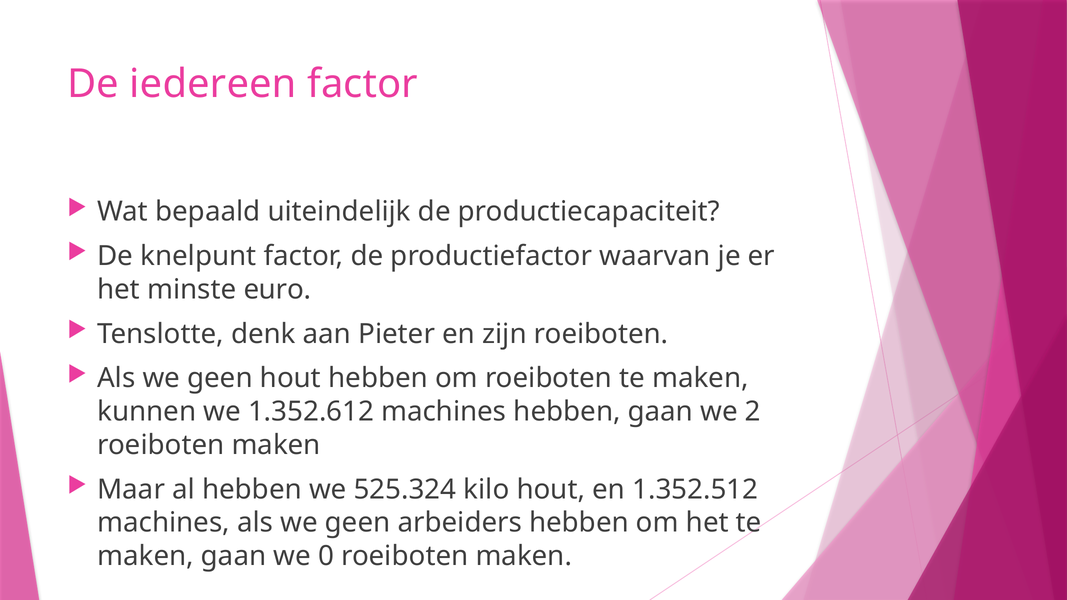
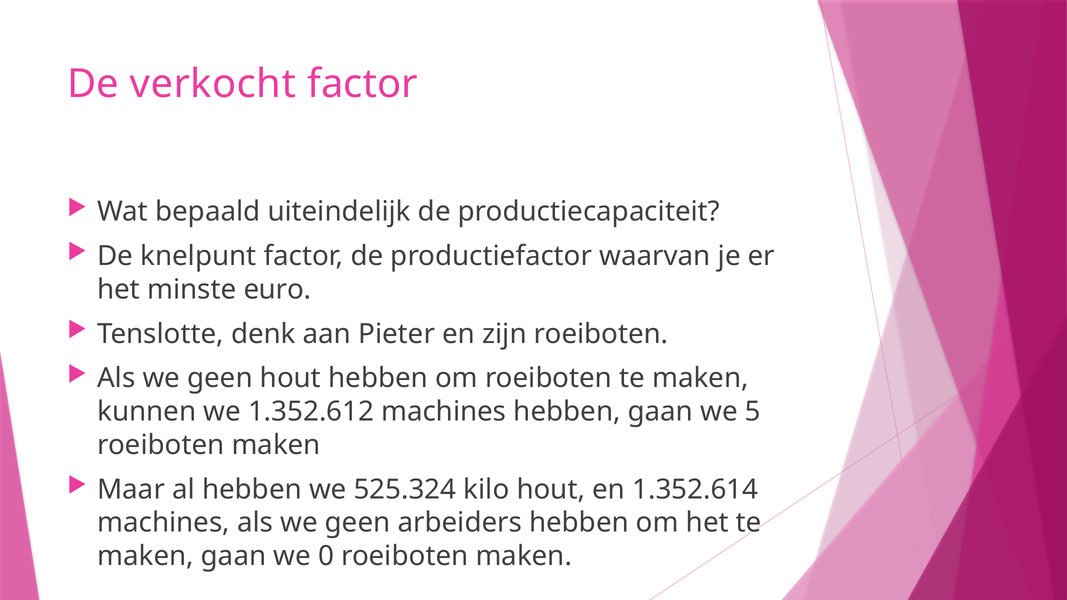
iedereen: iedereen -> verkocht (213, 84)
2: 2 -> 5 (753, 412)
1.352.512: 1.352.512 -> 1.352.614 (695, 490)
